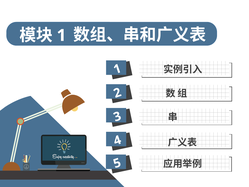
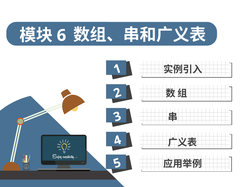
1: 1 -> 6 (61, 35)
